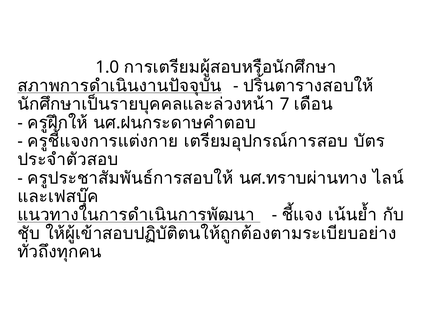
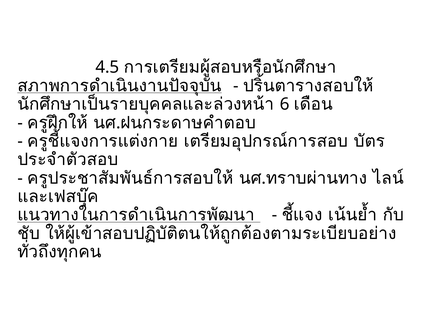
1.0: 1.0 -> 4.5 (107, 67)
7: 7 -> 6 (285, 104)
